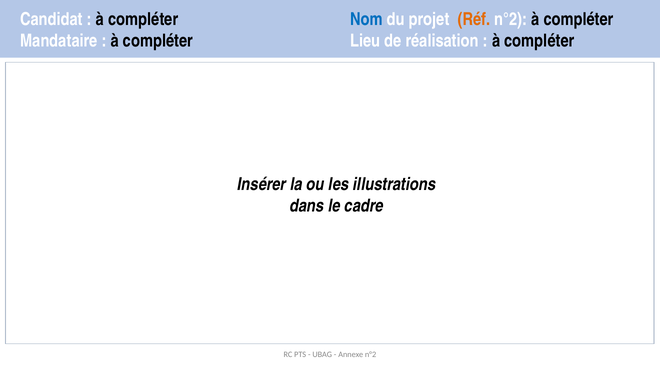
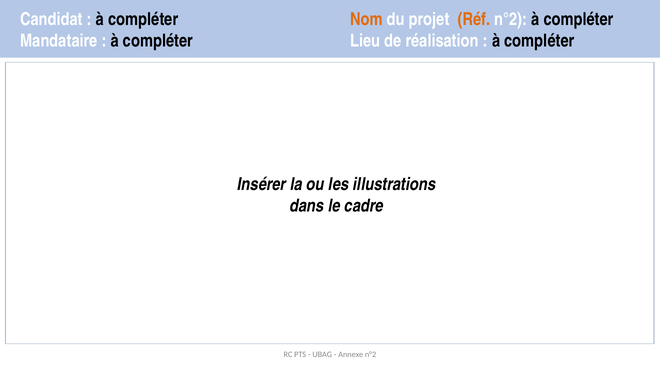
Nom colour: blue -> orange (367, 19)
